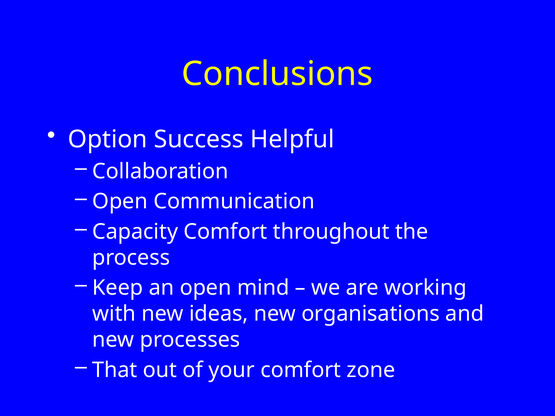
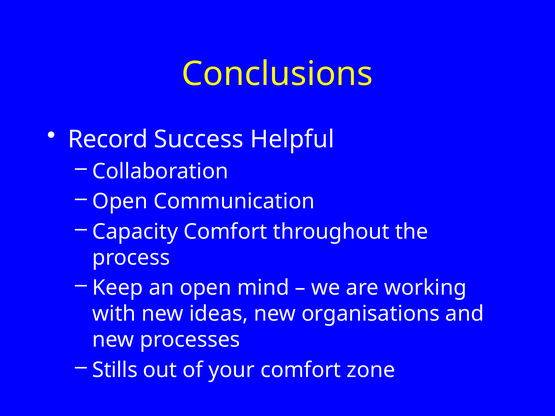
Option: Option -> Record (108, 140)
That: That -> Stills (115, 370)
